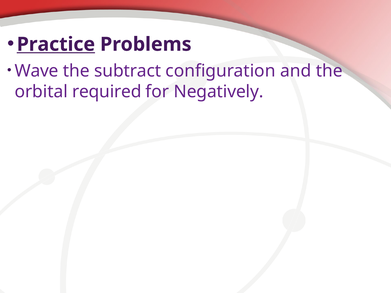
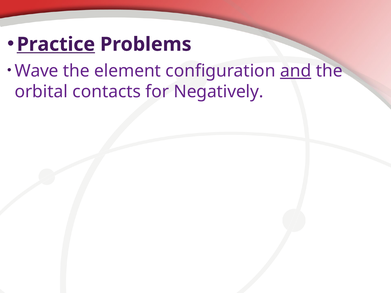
subtract: subtract -> element (128, 71)
and underline: none -> present (296, 71)
required: required -> contacts (107, 92)
